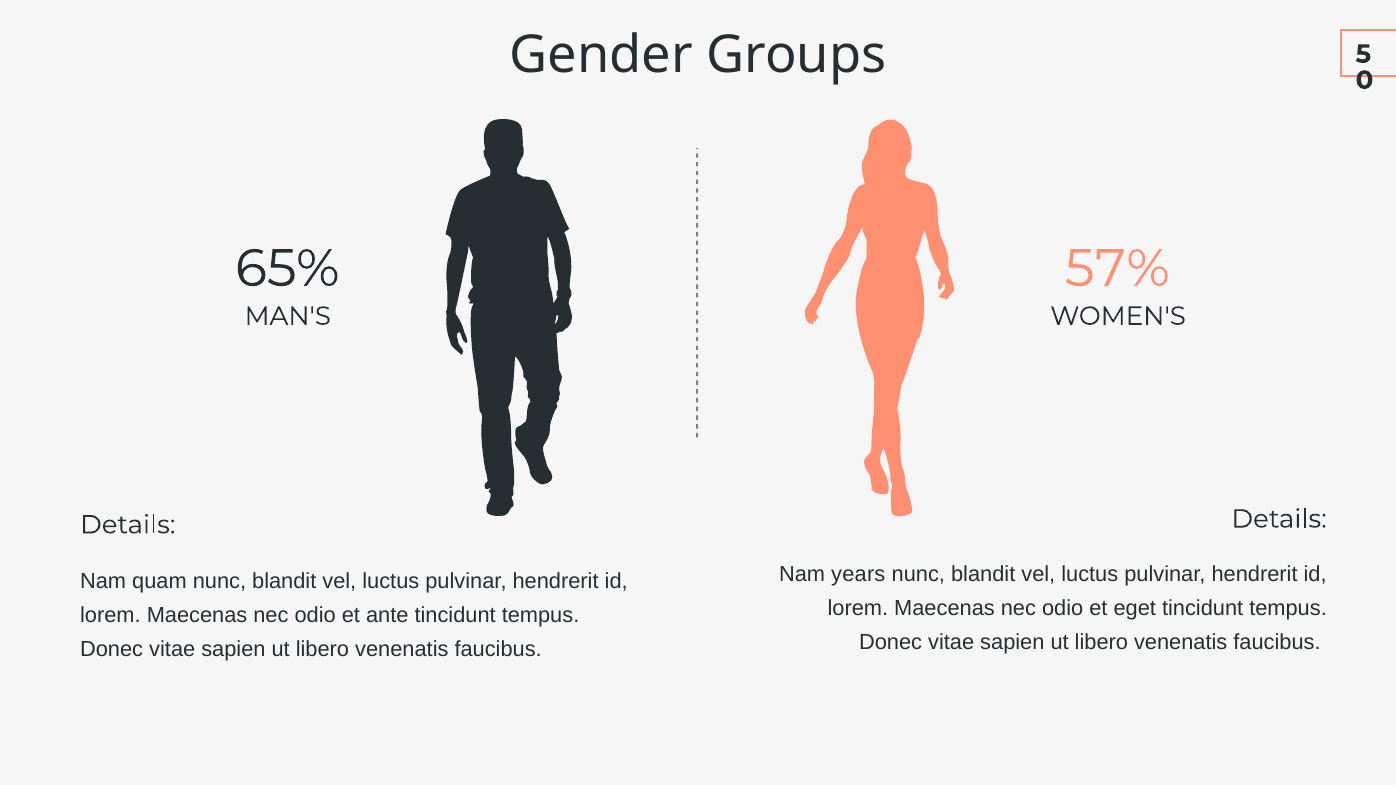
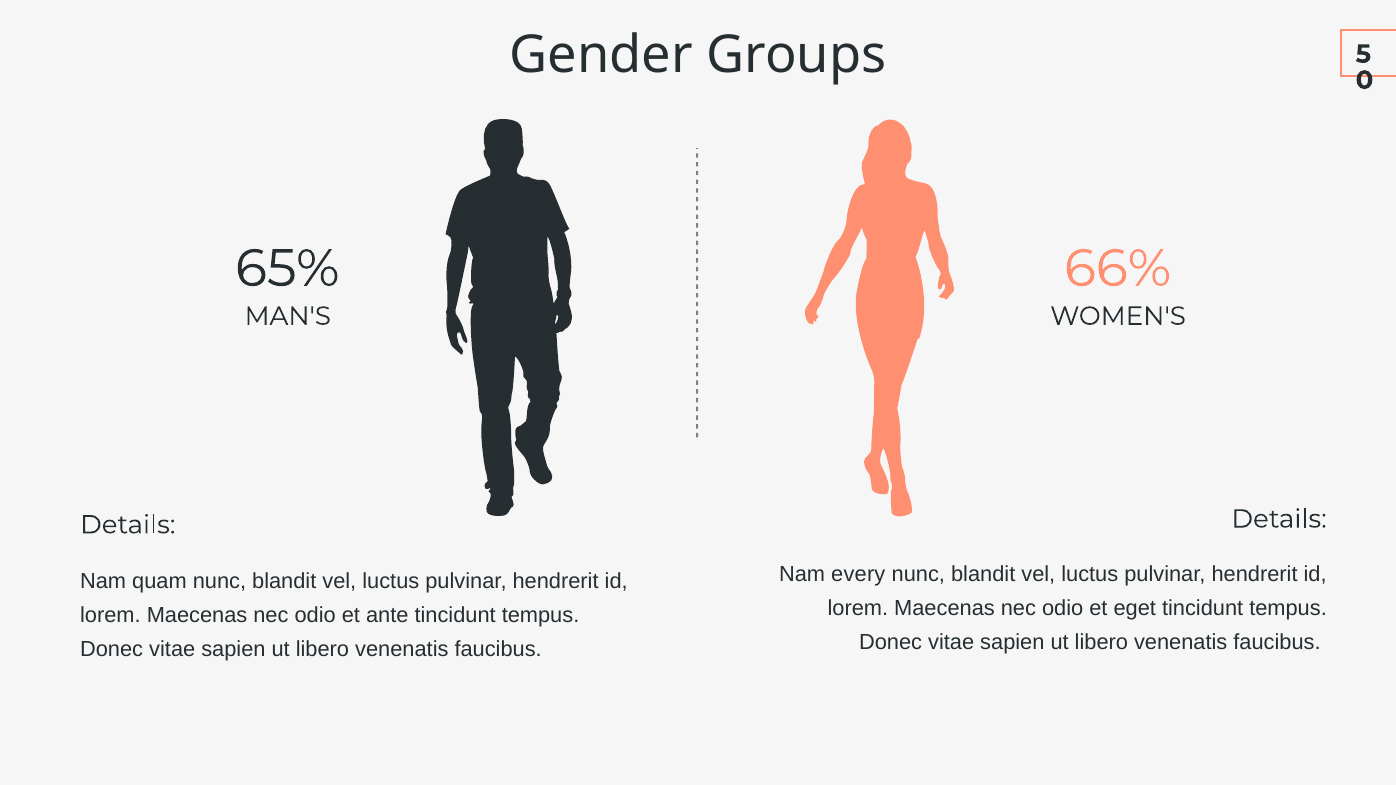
57%: 57% -> 66% (1118, 269)
years: years -> every (858, 575)
